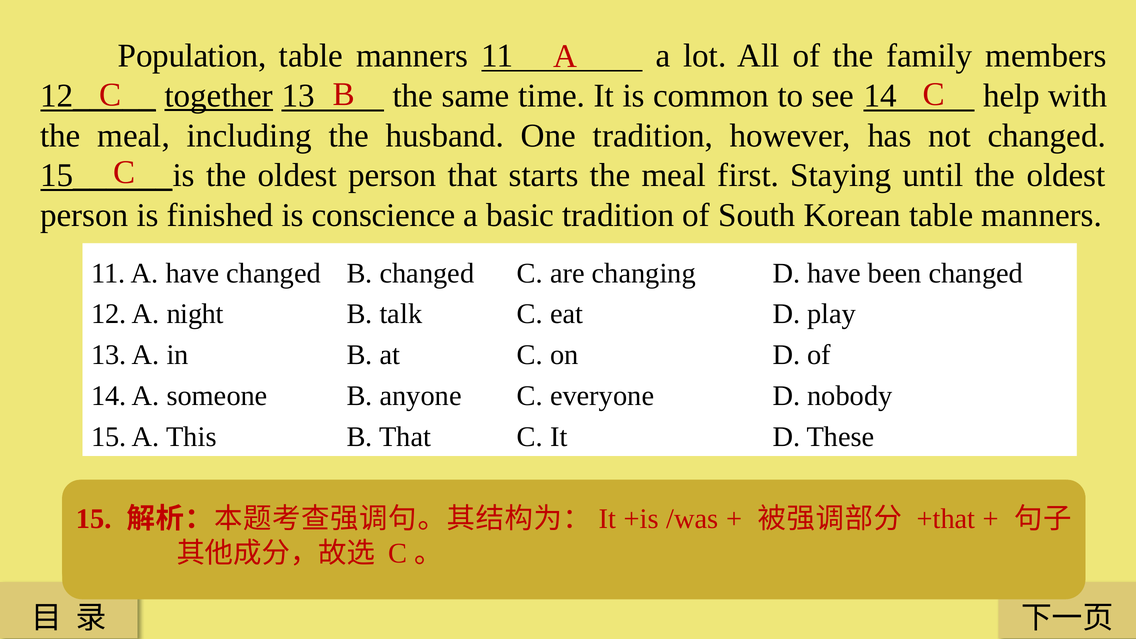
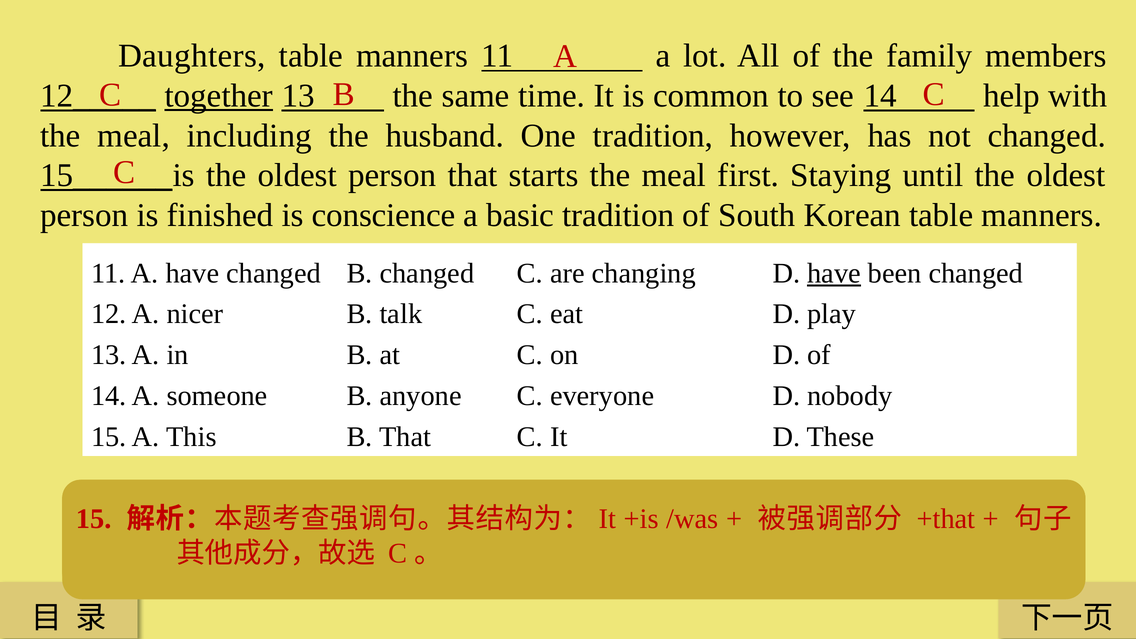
Population: Population -> Daughters (192, 56)
have underline: none -> present (834, 273)
night: night -> nicer (195, 314)
